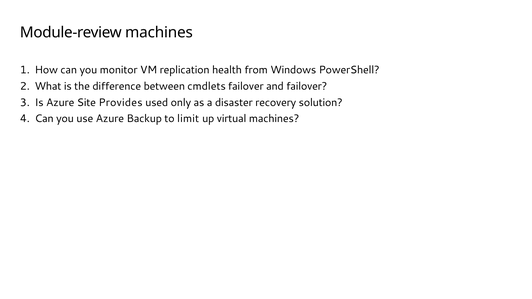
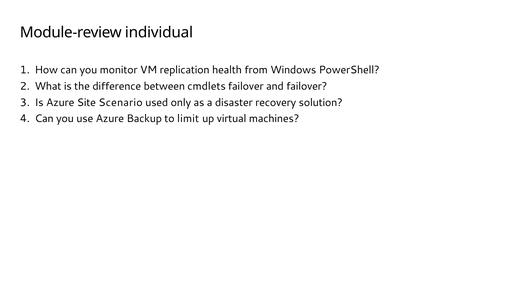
Module-review machines: machines -> individual (159, 32)
Provides: Provides -> Scenario (121, 102)
